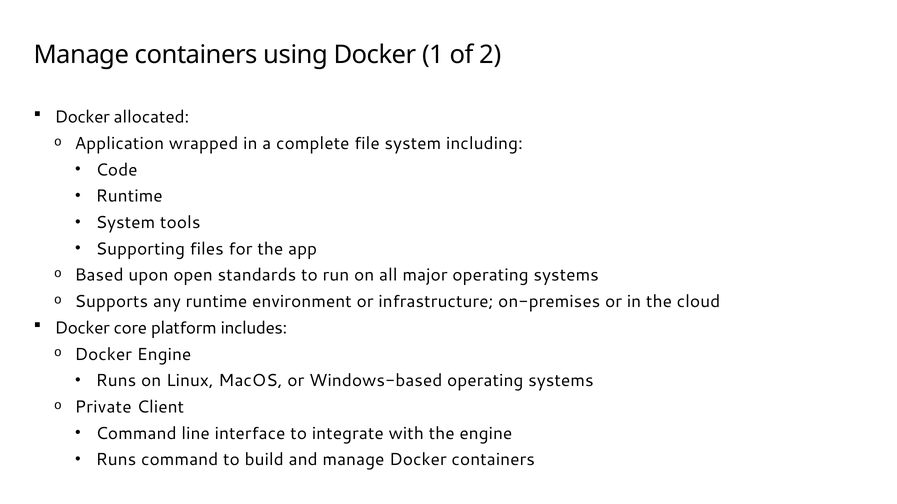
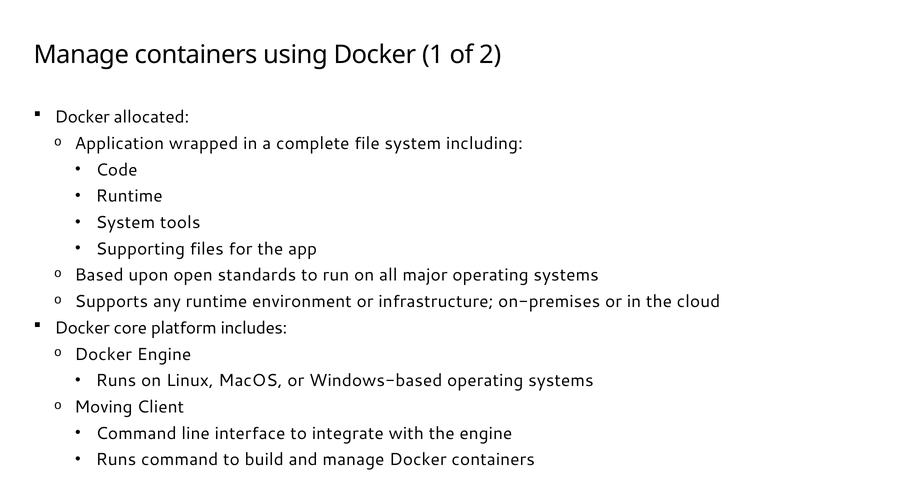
Private: Private -> Moving (103, 407)
